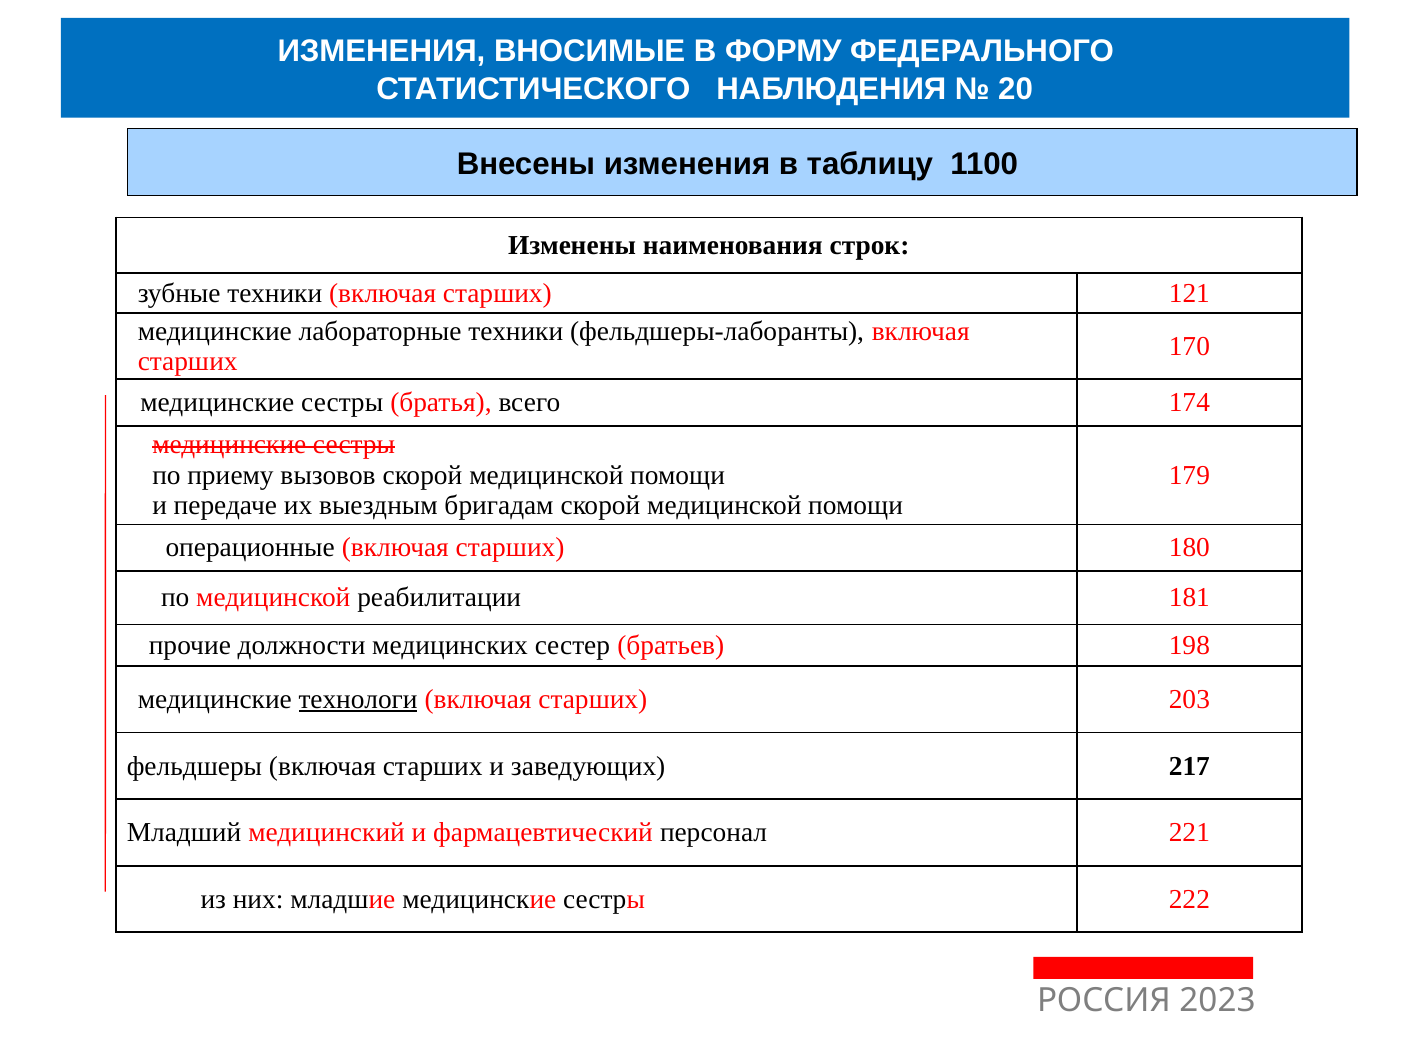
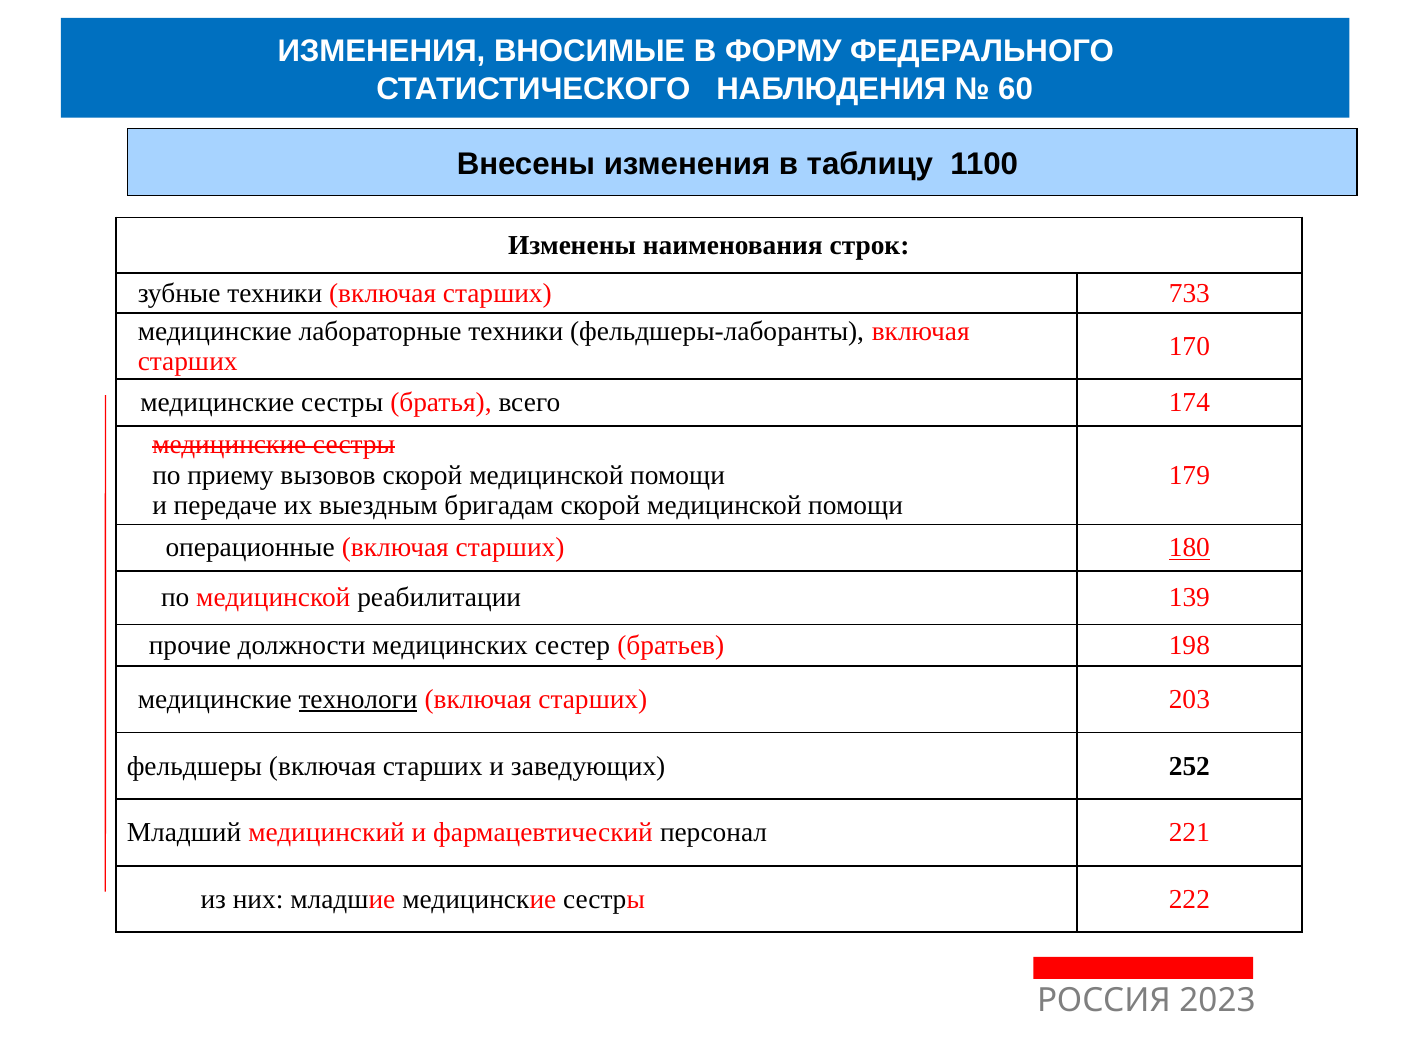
20: 20 -> 60 (1016, 89)
121: 121 -> 733 (1189, 293)
180 underline: none -> present (1189, 548)
181: 181 -> 139 (1189, 597)
217: 217 -> 252 (1189, 765)
